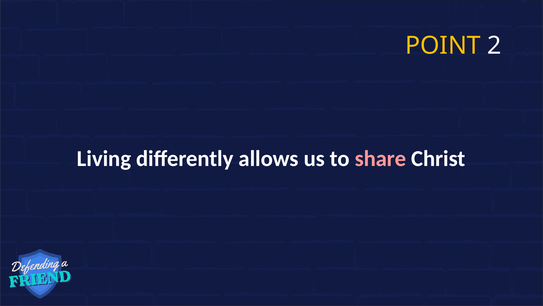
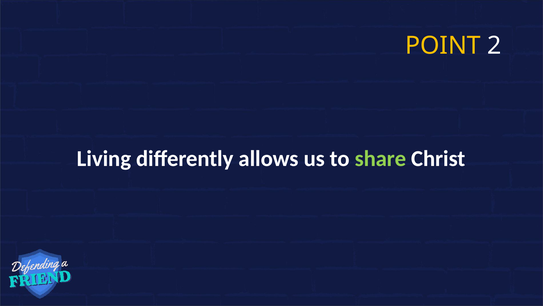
share colour: pink -> light green (380, 158)
